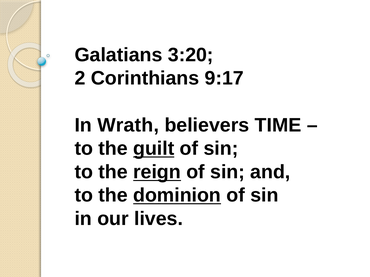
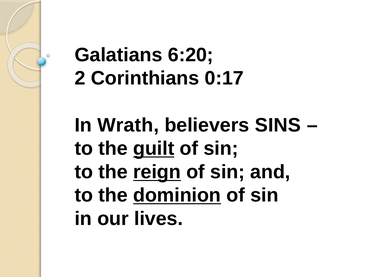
3:20: 3:20 -> 6:20 (191, 55)
9:17: 9:17 -> 0:17 (224, 78)
TIME: TIME -> SINS (278, 125)
